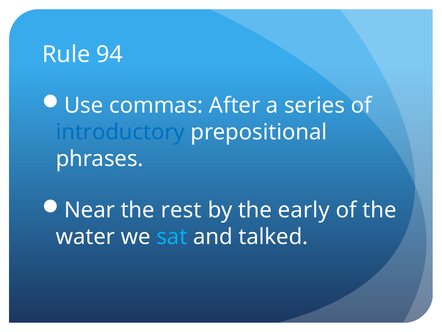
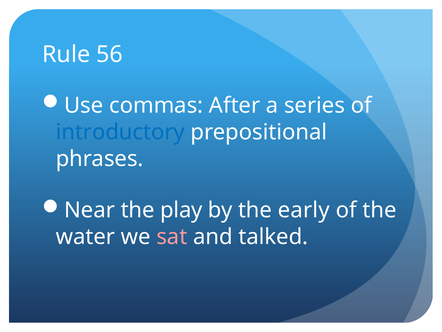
94: 94 -> 56 (110, 54)
rest: rest -> play (181, 210)
sat colour: light blue -> pink (172, 236)
